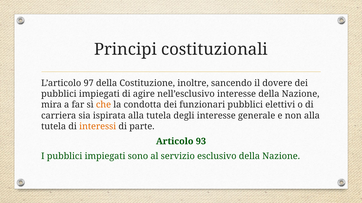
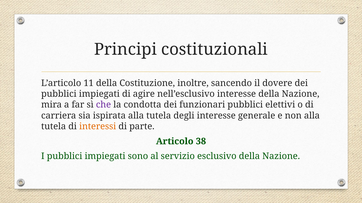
97: 97 -> 11 (89, 83)
che colour: orange -> purple (103, 105)
93: 93 -> 38 (201, 142)
